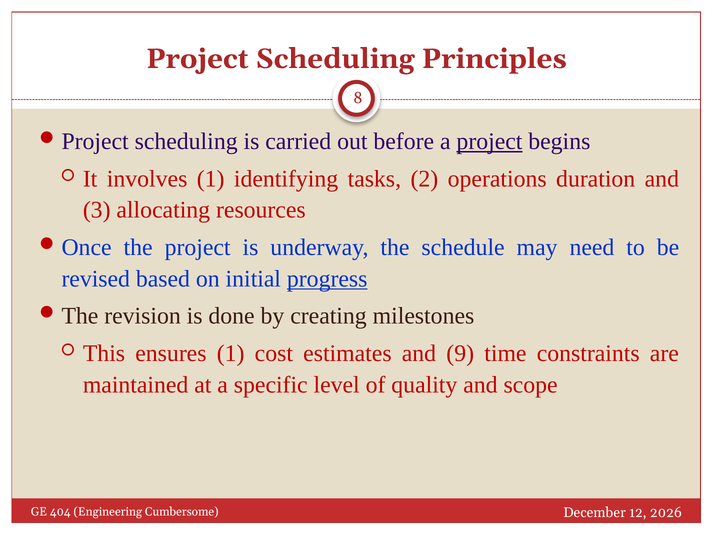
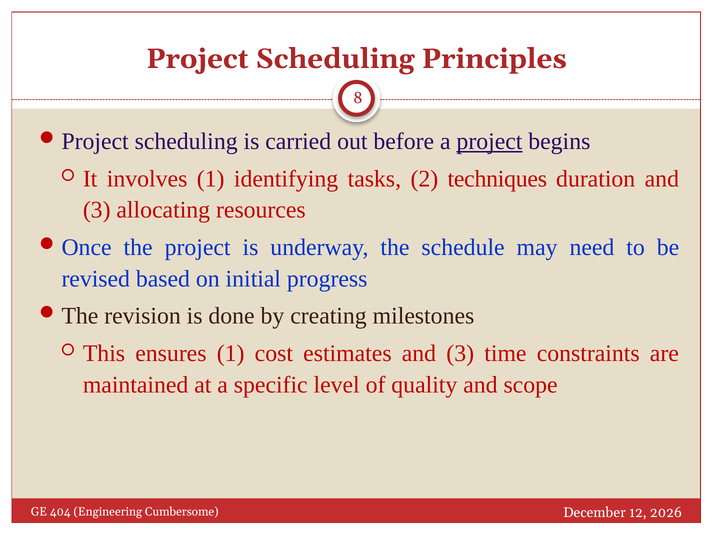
operations: operations -> techniques (497, 179)
progress underline: present -> none (327, 279)
estimates and 9: 9 -> 3 (460, 353)
